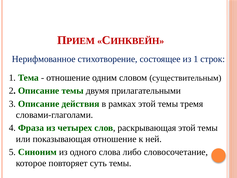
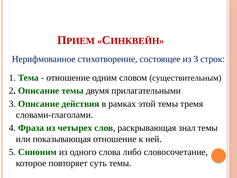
из 1: 1 -> 3 (196, 59)
раскрывающая этой: этой -> знал (187, 128)
